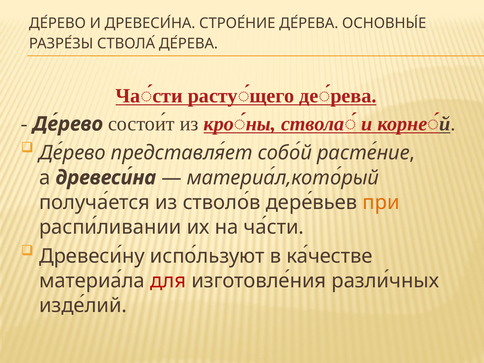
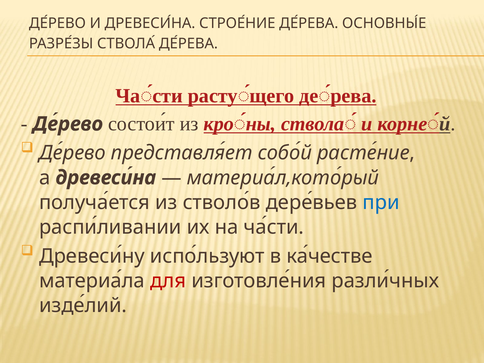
при colour: orange -> blue (381, 202)
